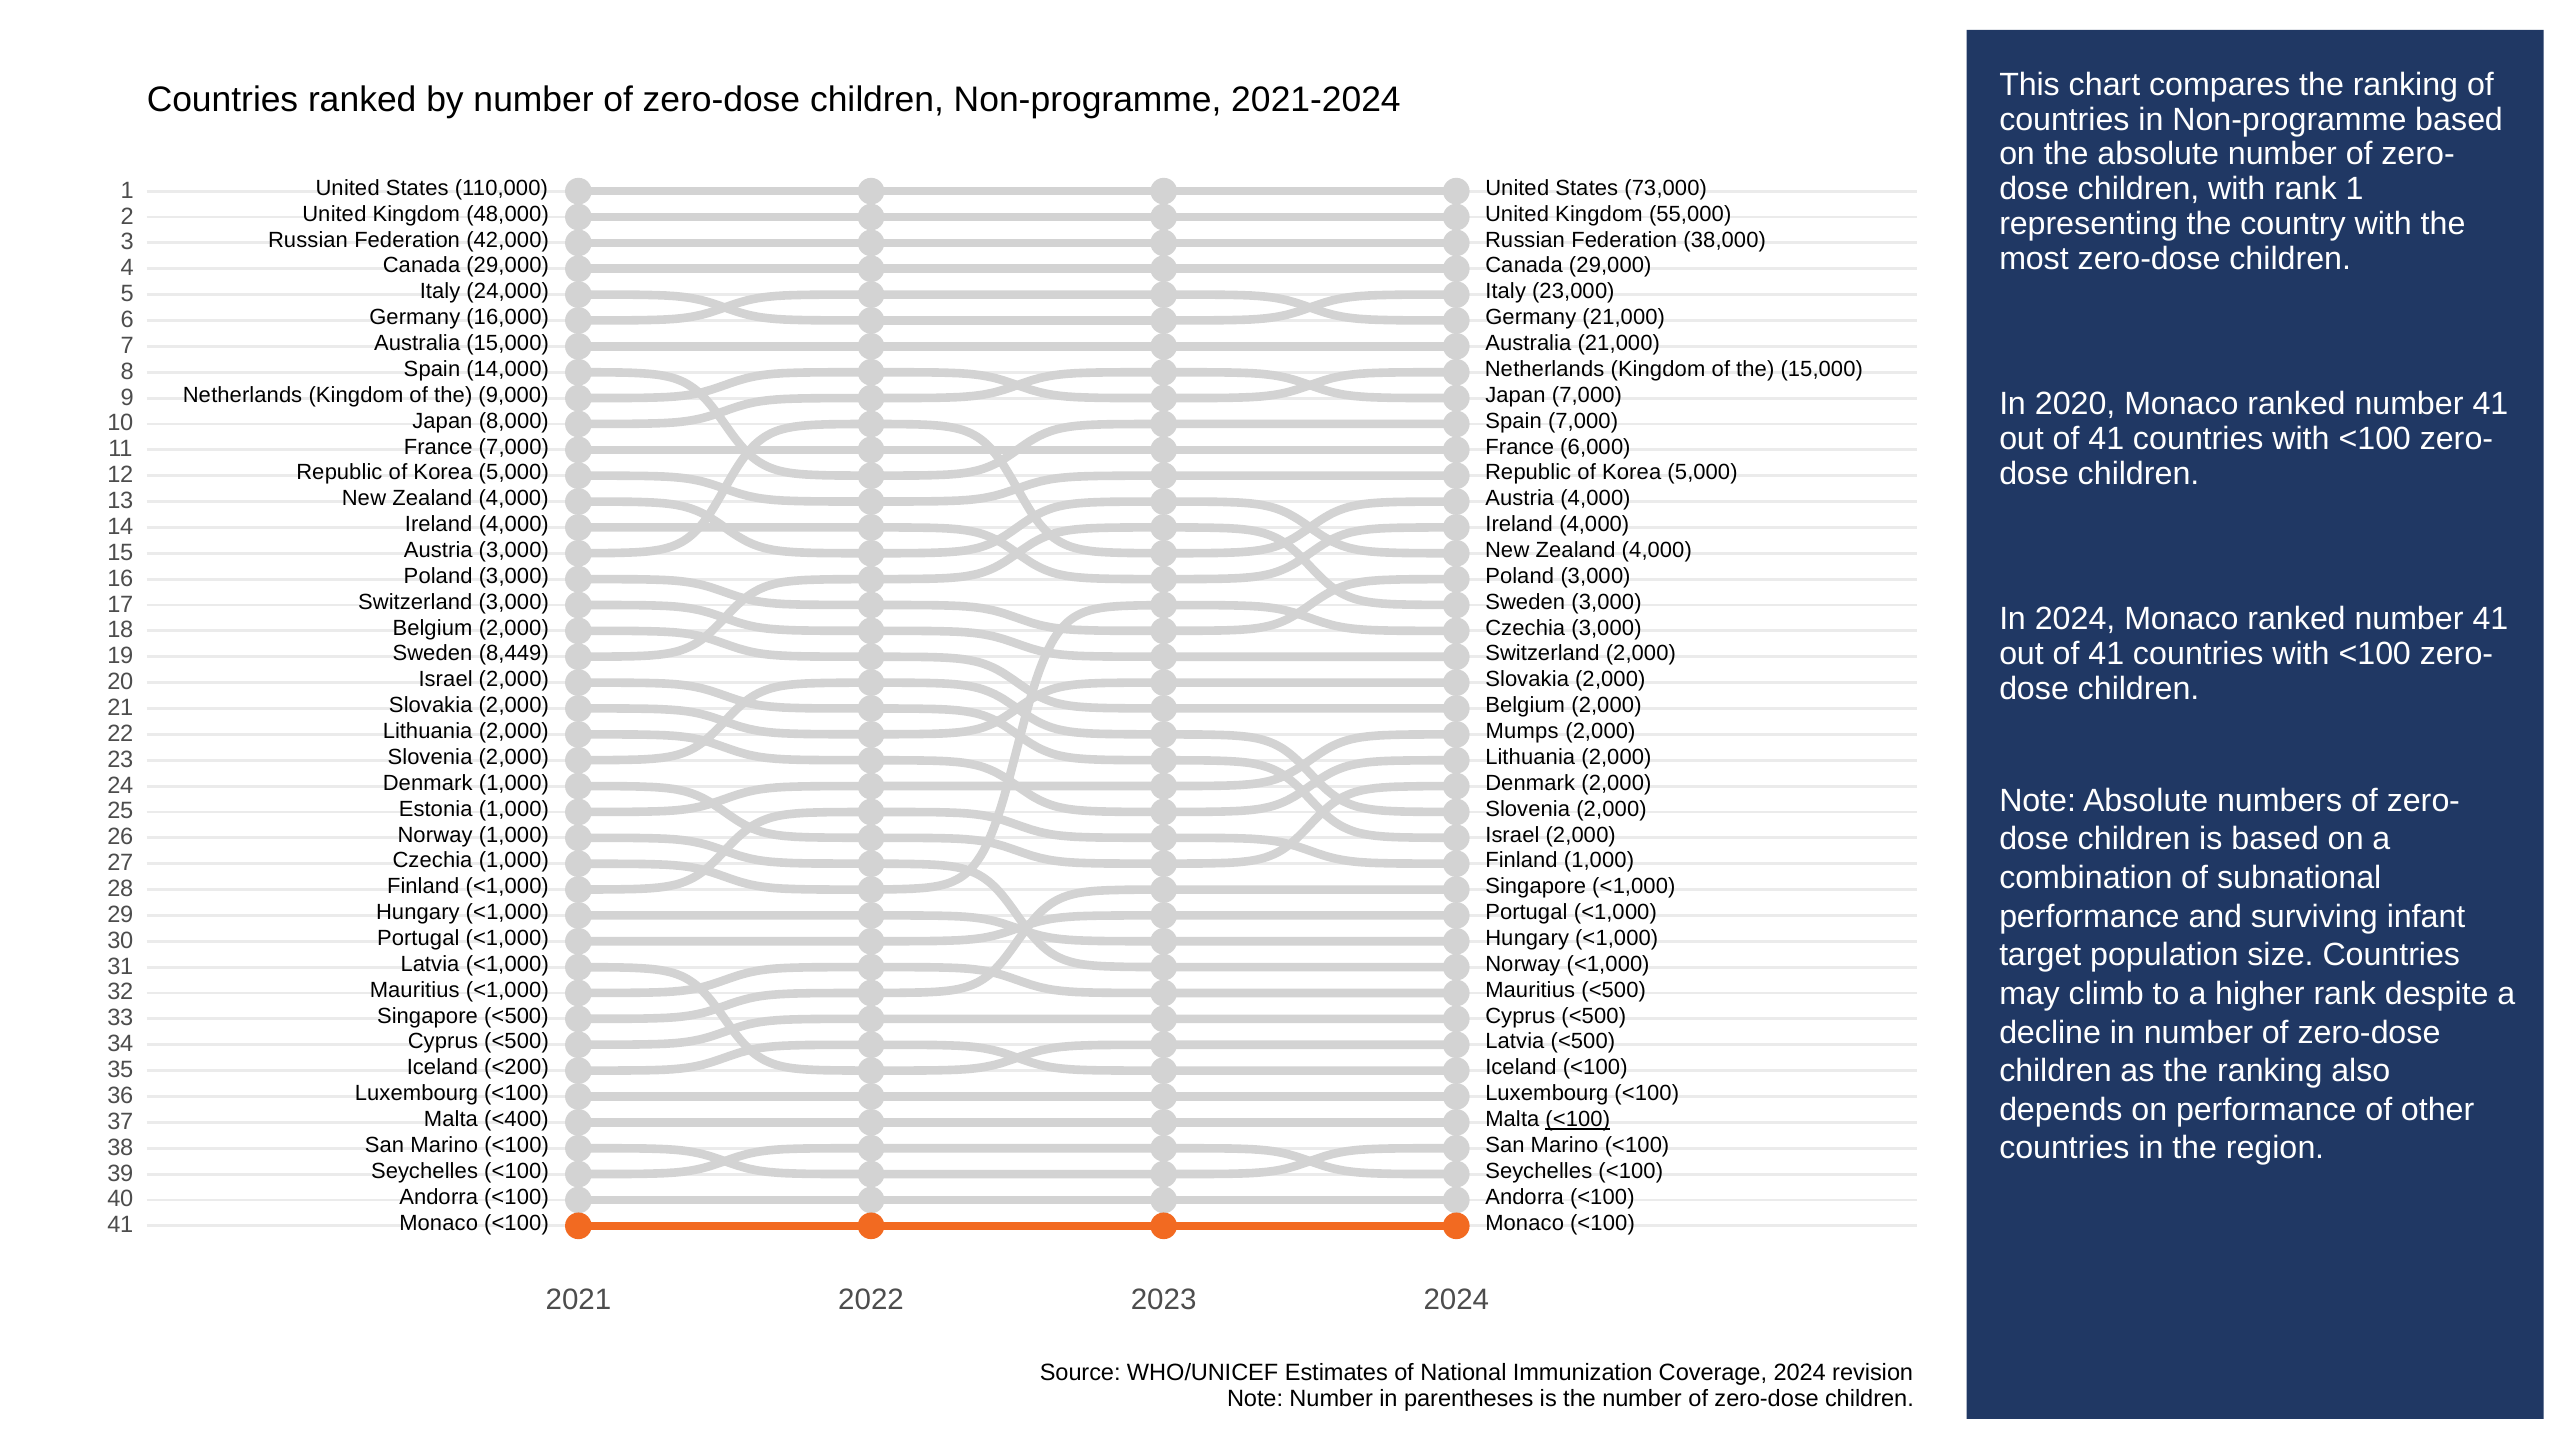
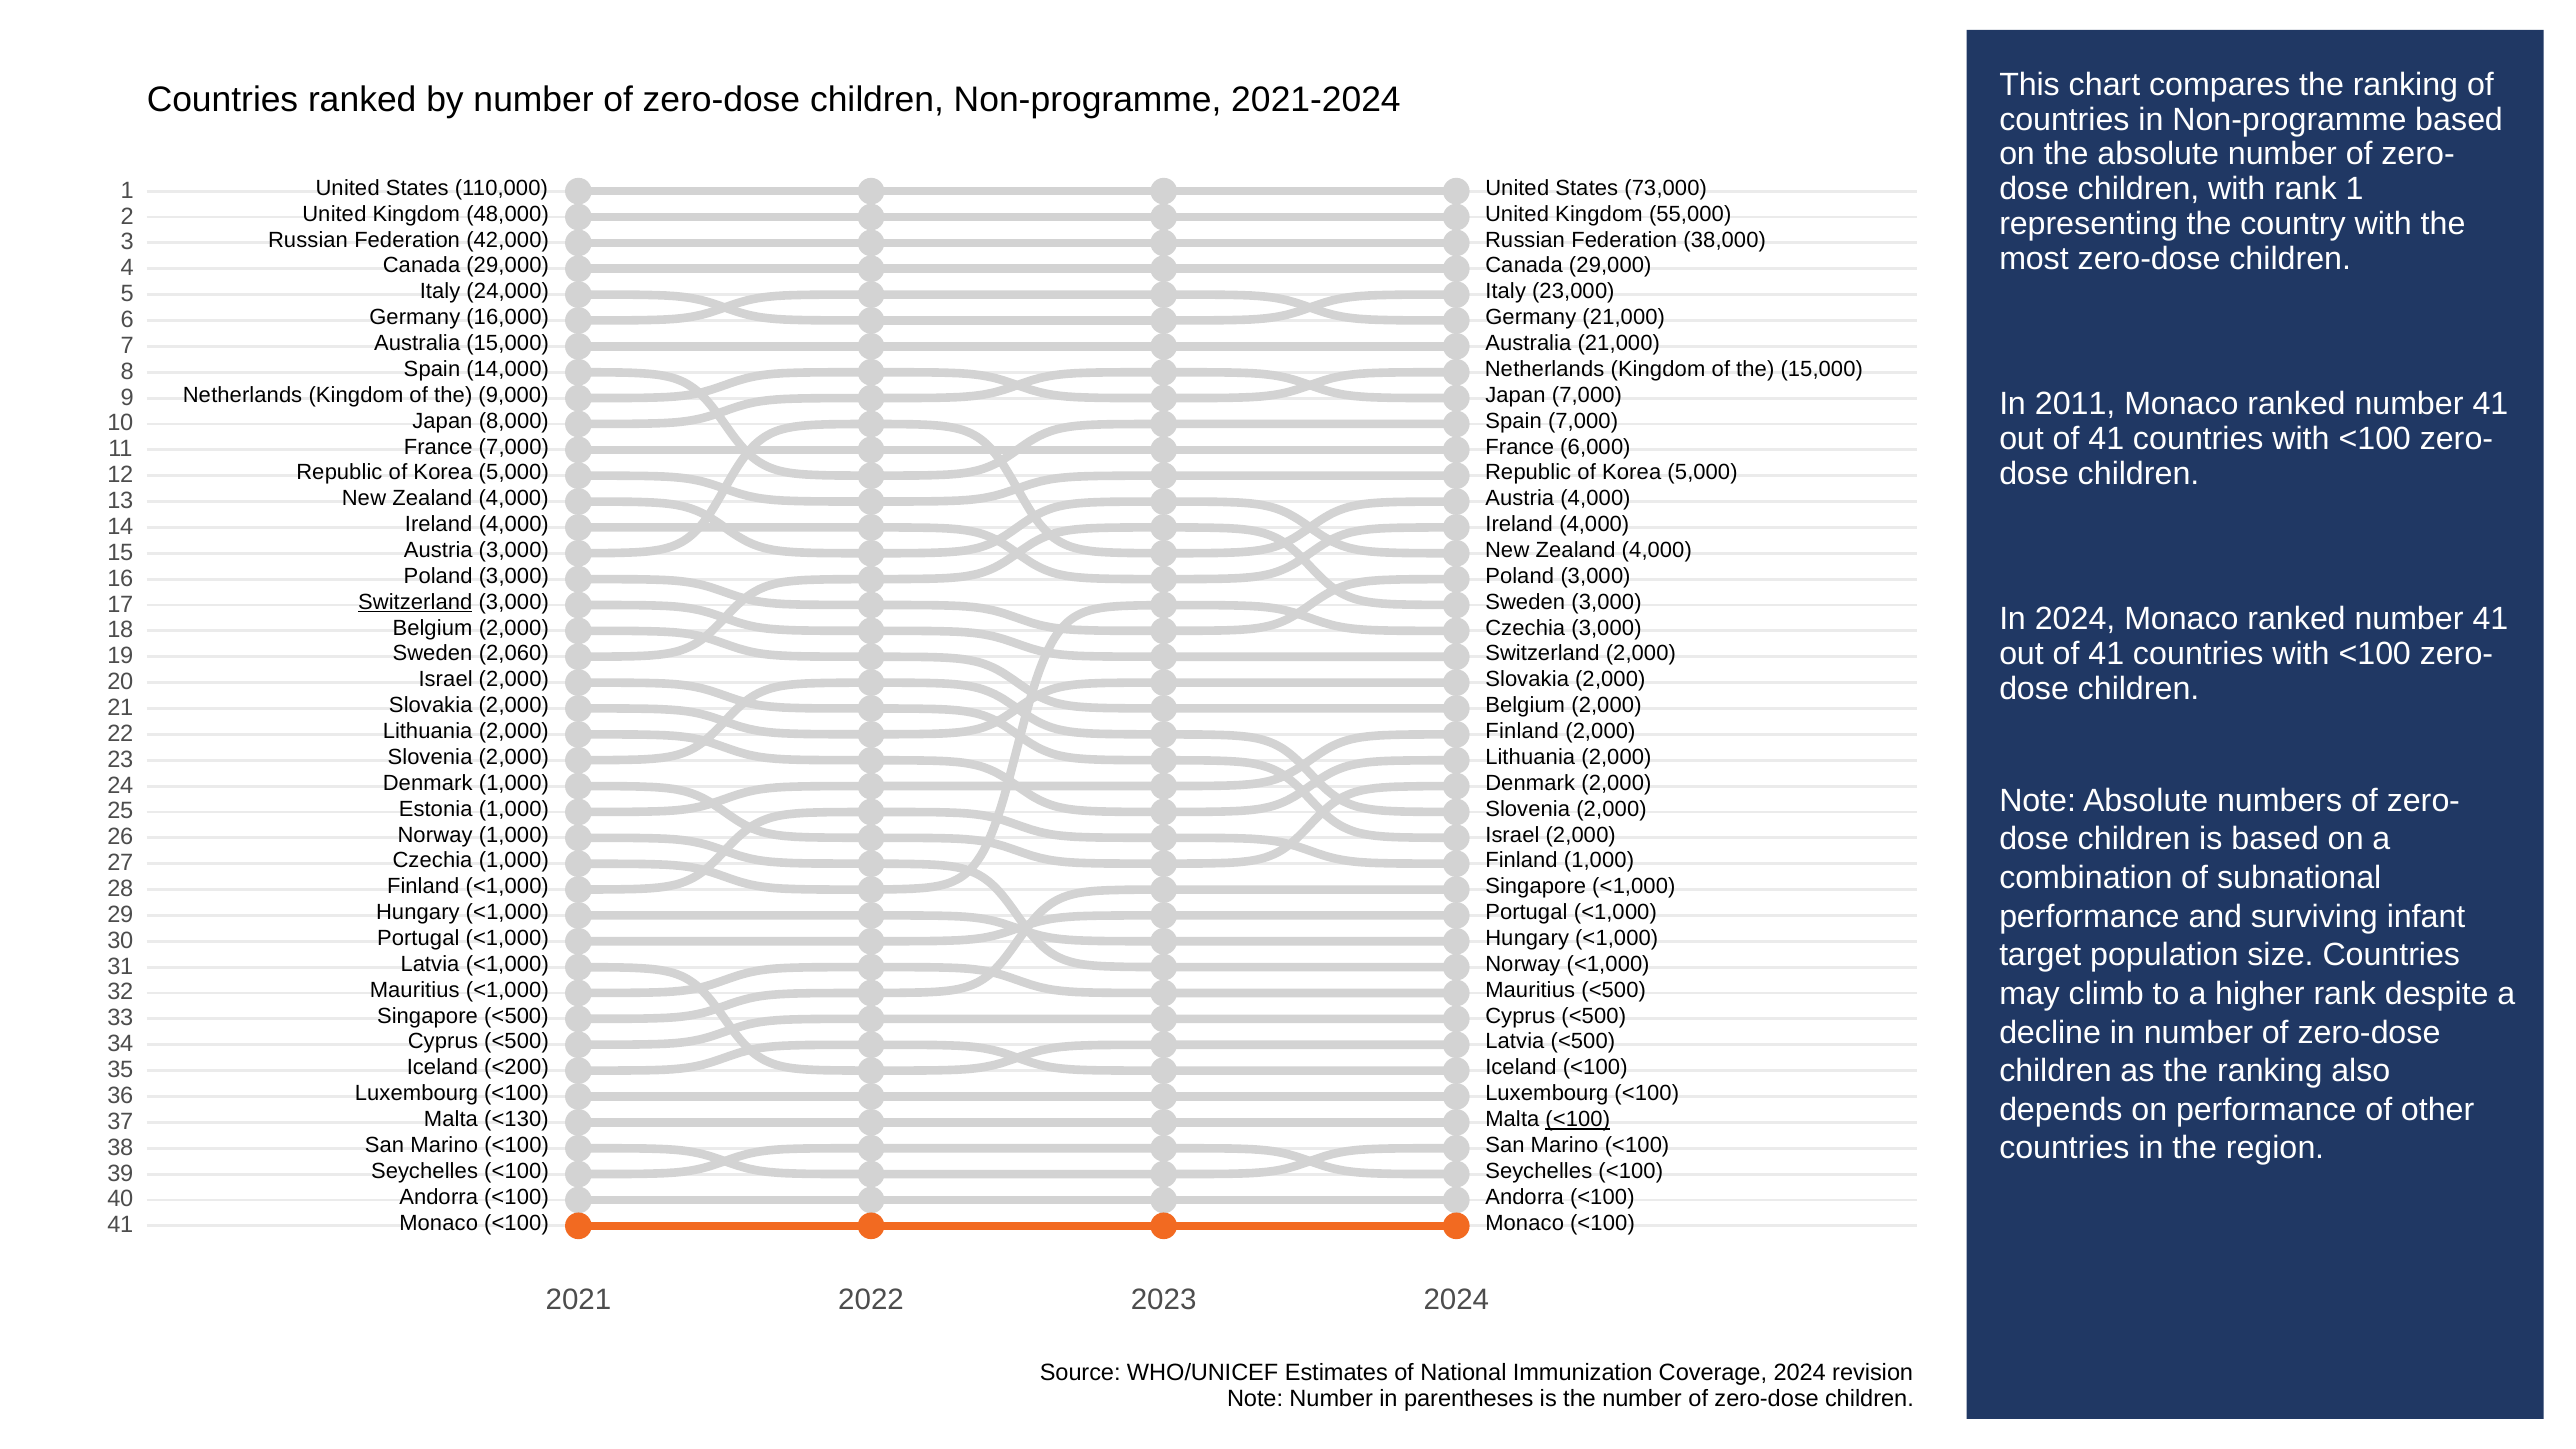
2020: 2020 -> 2011 (2075, 404)
Switzerland underline: none -> present (415, 602)
8,449: 8,449 -> 2,060 (514, 654)
Mumps: Mumps -> Finland (1522, 731)
<400: <400 -> <130 (516, 1119)
